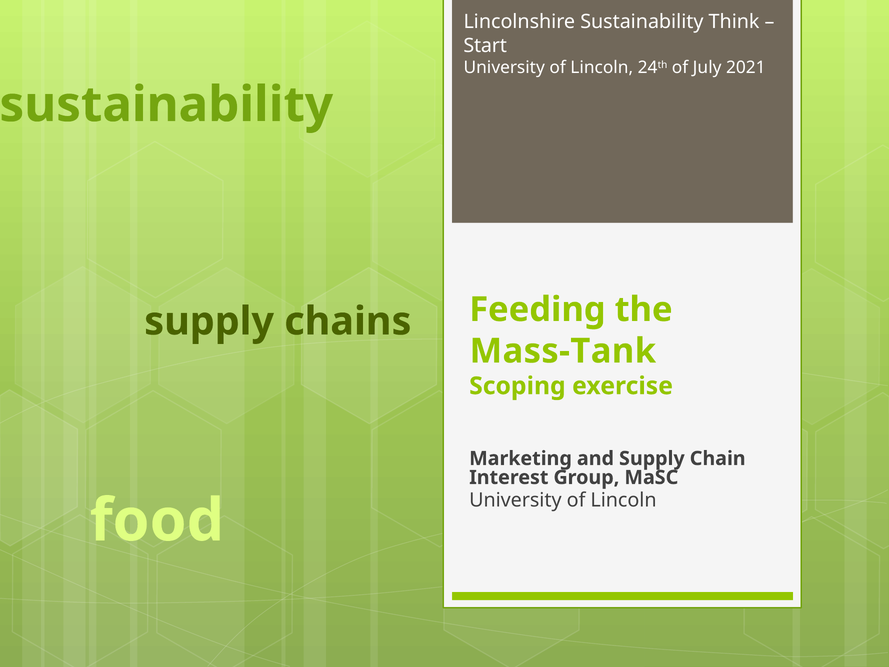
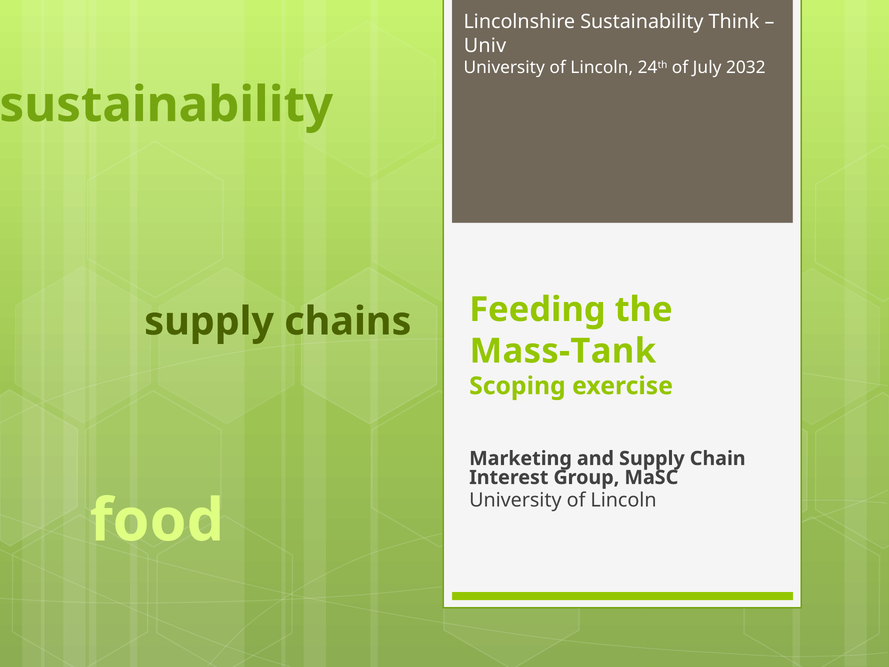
Start: Start -> Univ (485, 46)
2021: 2021 -> 2032 (746, 68)
